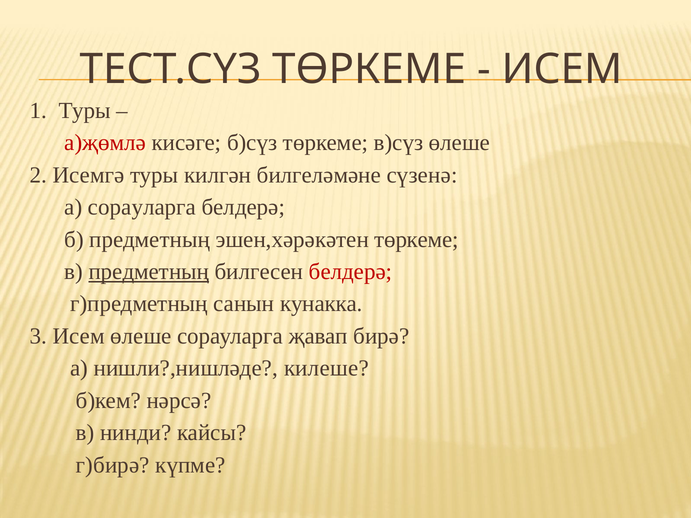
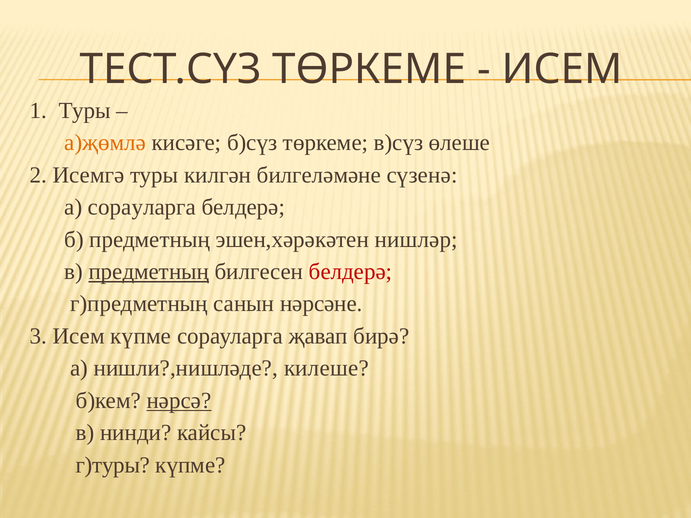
а)җөмлә colour: red -> orange (105, 143)
эшен,хәрәкәтен төркеме: төркеме -> нишләр (416, 240)
кунакка: кунакка -> нәрсәне (321, 304)
Исем өлеше: өлеше -> күпме (141, 336)
нәрсә underline: none -> present (179, 401)
г)бирә: г)бирә -> г)туры (113, 465)
